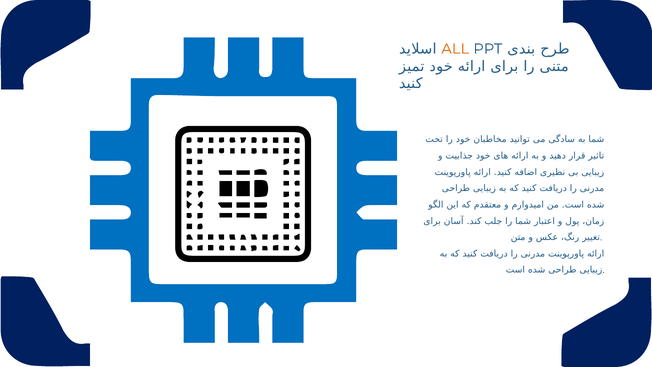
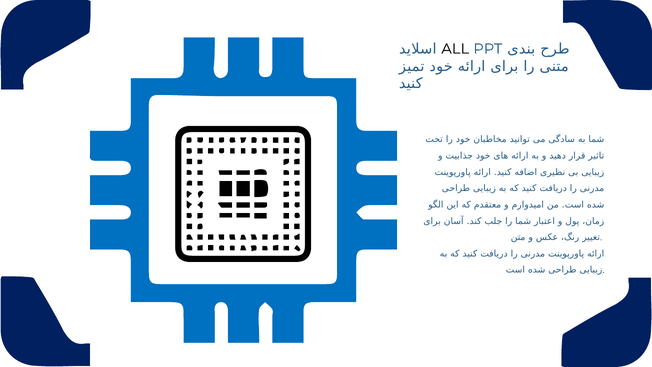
ALL colour: orange -> black (455, 49)
